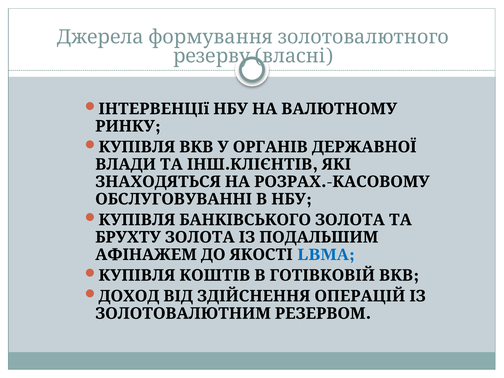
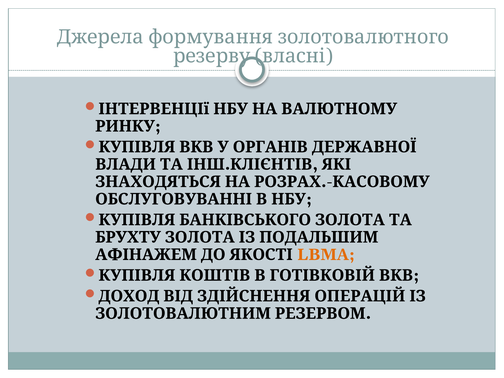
LBMA colour: blue -> orange (326, 255)
